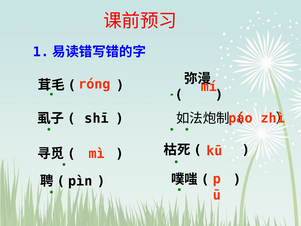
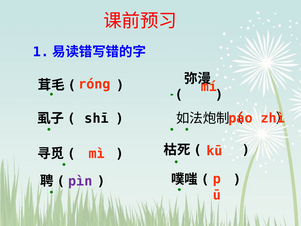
pìn colour: black -> purple (80, 181)
